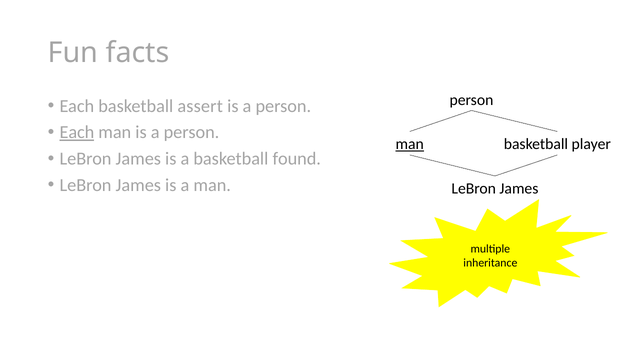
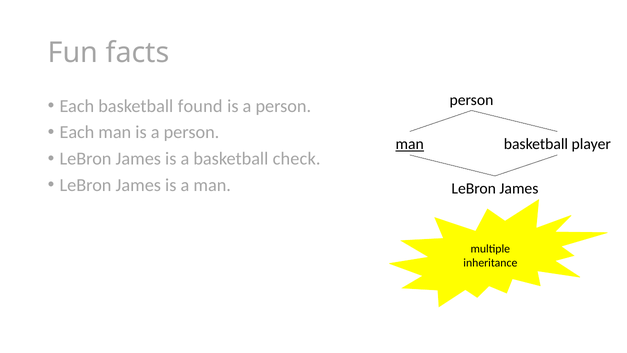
assert: assert -> found (200, 106)
Each underline: present -> none (77, 132)
found: found -> check (297, 159)
